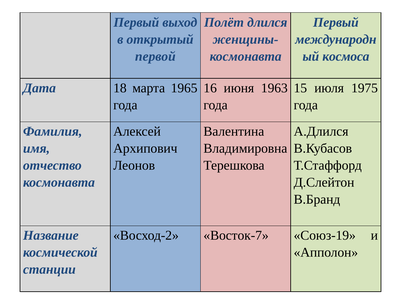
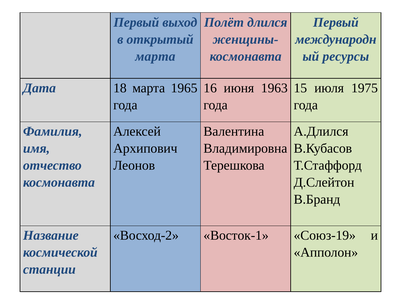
первой: первой -> марта (155, 56)
космоса: космоса -> ресурсы (346, 56)
Восток-7: Восток-7 -> Восток-1 (236, 235)
